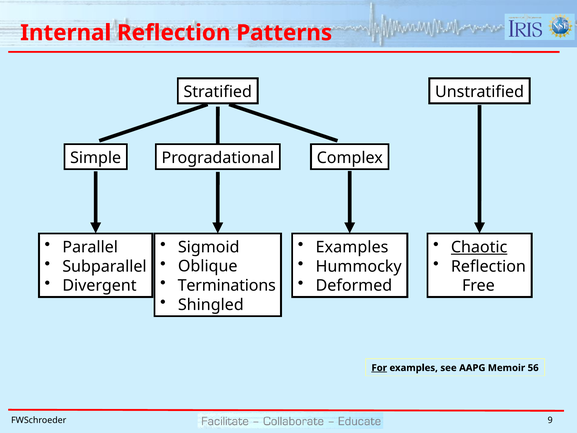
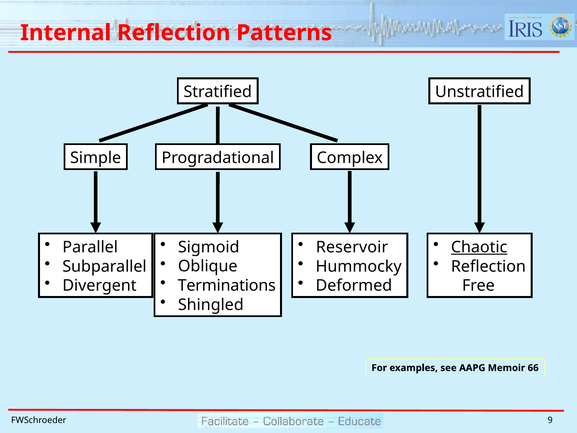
Examples: Examples -> Reservoir (352, 247)
For underline: present -> none (379, 368)
56: 56 -> 66 (533, 368)
